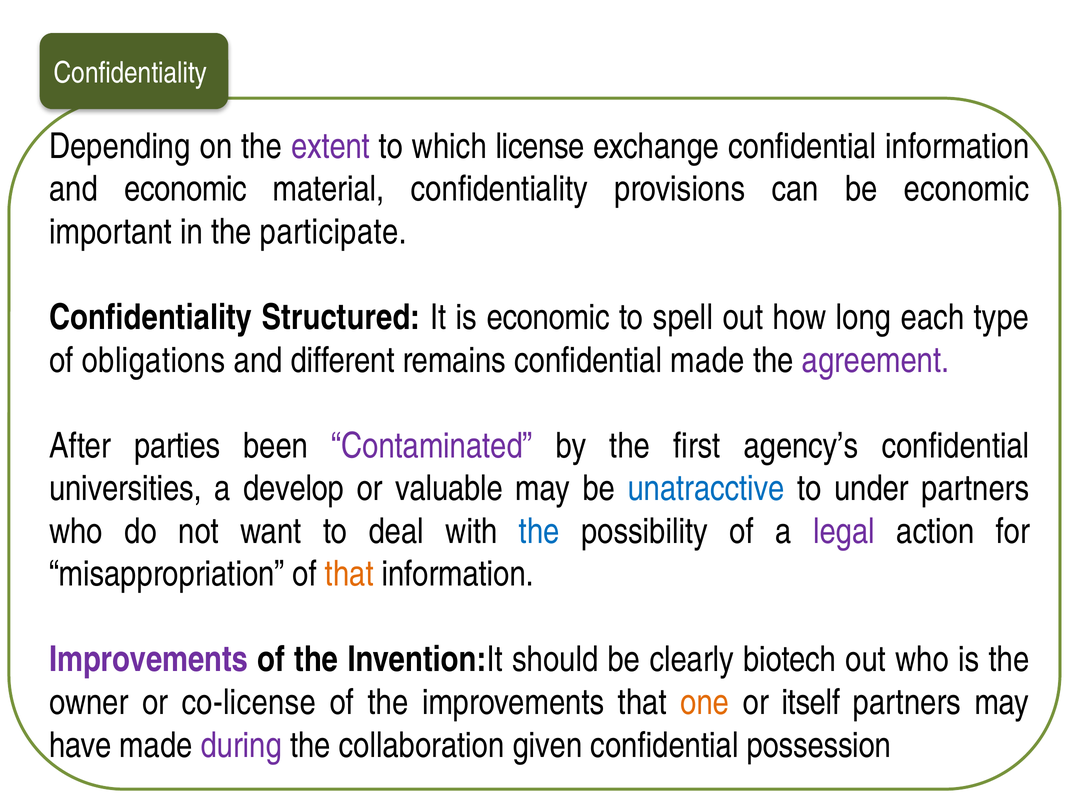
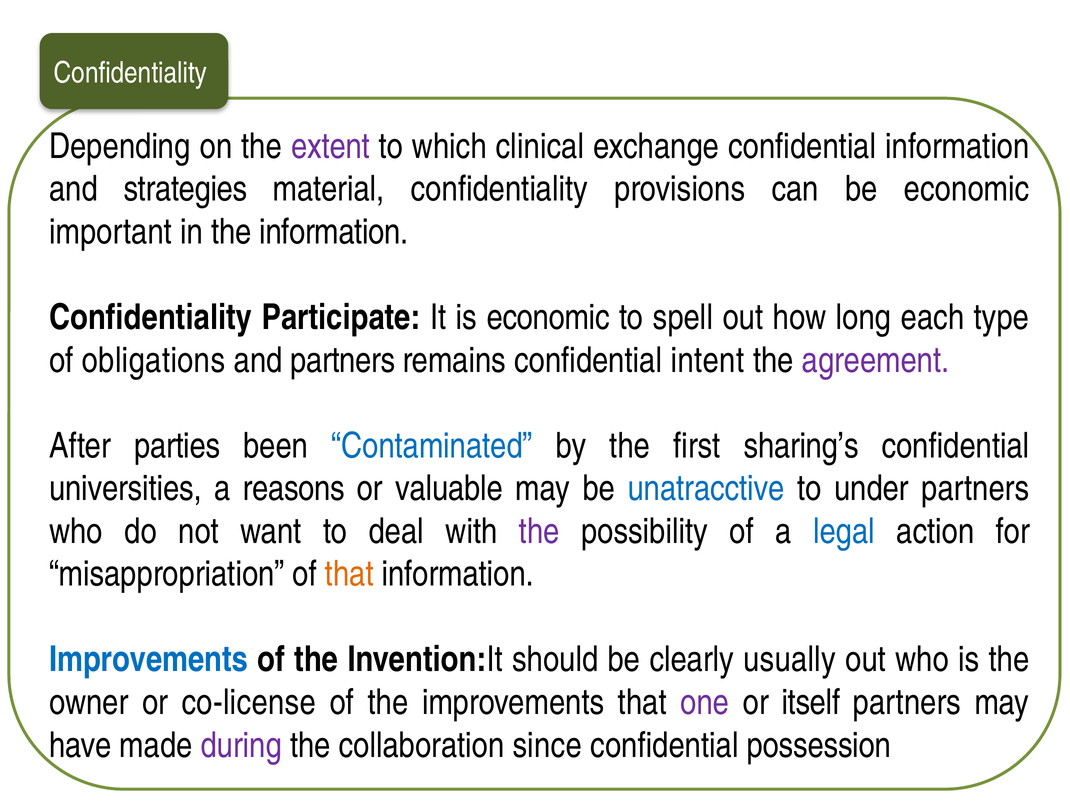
license: license -> clinical (540, 147)
and economic: economic -> strategies (186, 189)
the participate: participate -> information (334, 232)
Structured: Structured -> Participate (341, 318)
and different: different -> partners (343, 361)
confidential made: made -> intent (707, 361)
Contaminated colour: purple -> blue (432, 446)
agency’s: agency’s -> sharing’s (801, 446)
develop: develop -> reasons (294, 489)
the colour: blue -> purple (539, 532)
legal colour: purple -> blue (844, 532)
Improvements colour: purple -> blue (149, 660)
biotech: biotech -> usually (789, 660)
one colour: orange -> purple (705, 703)
given: given -> since (547, 746)
